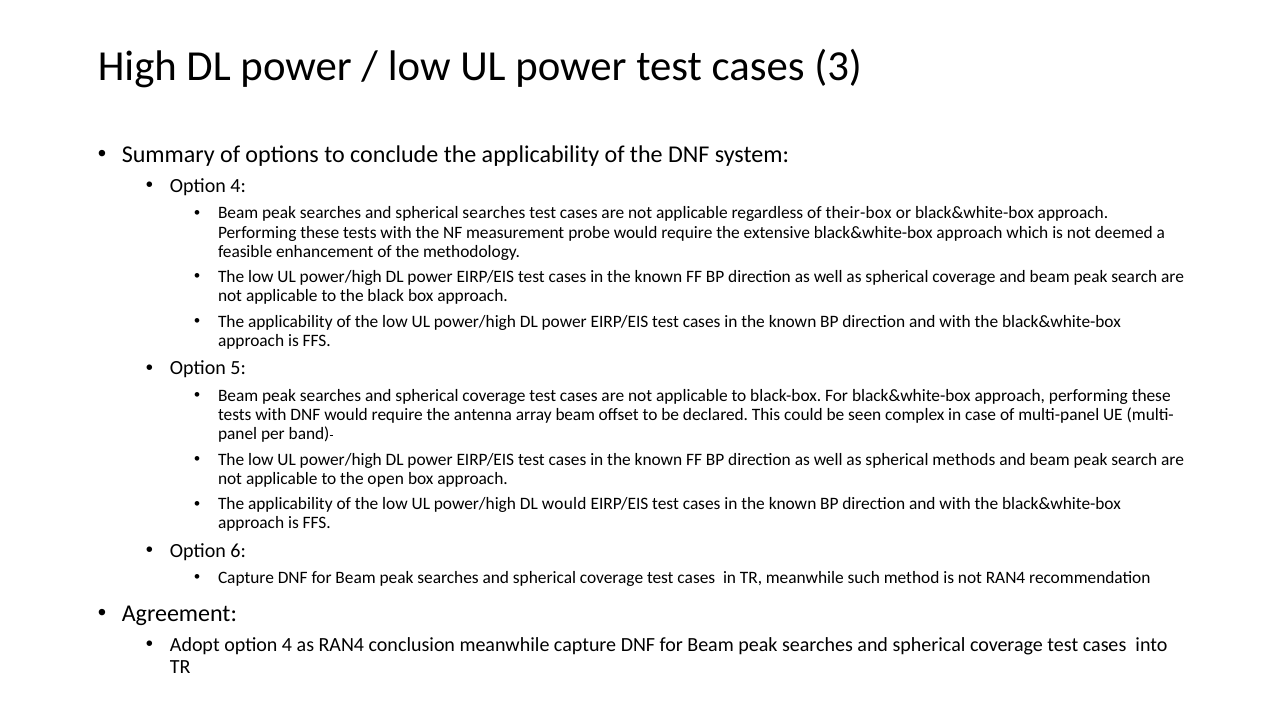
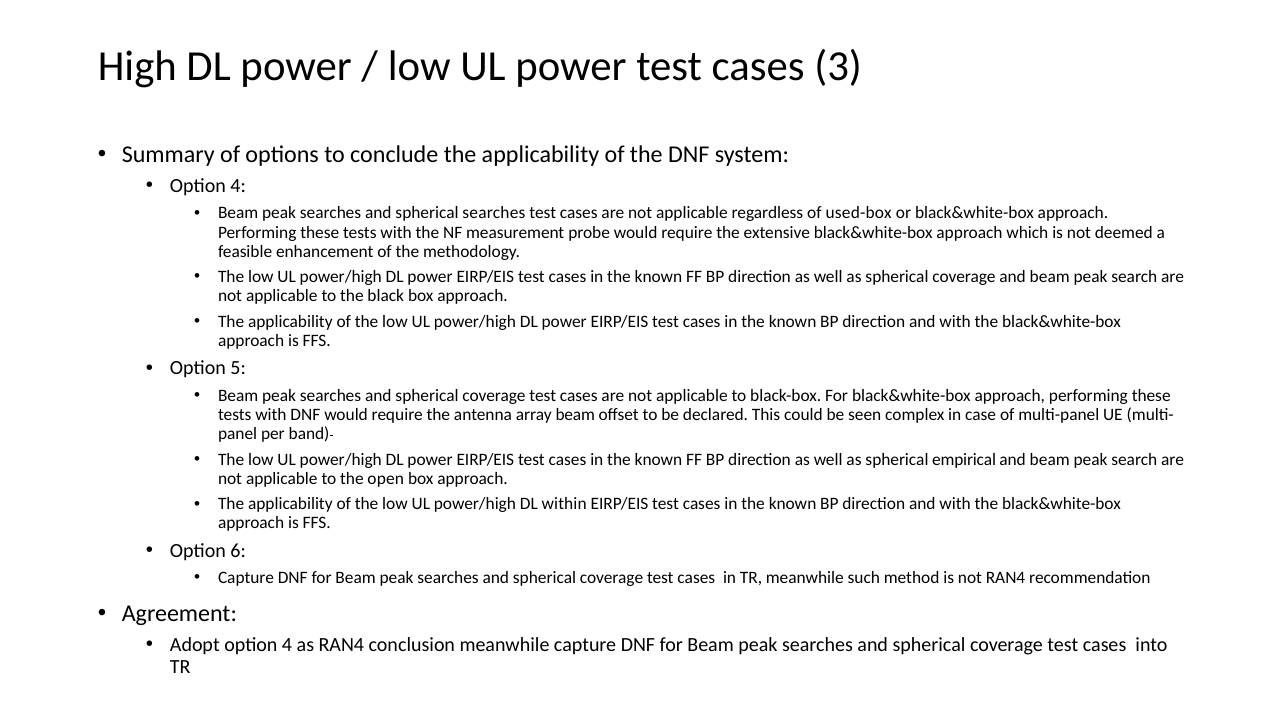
their-box: their-box -> used-box (859, 213)
methods: methods -> empirical (964, 459)
DL would: would -> within (564, 504)
